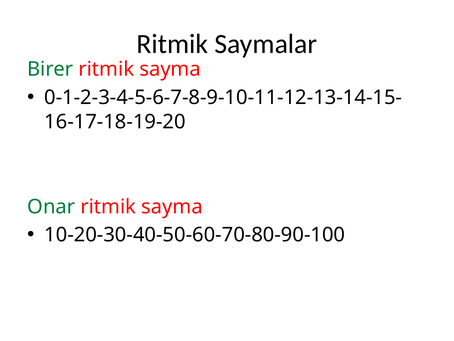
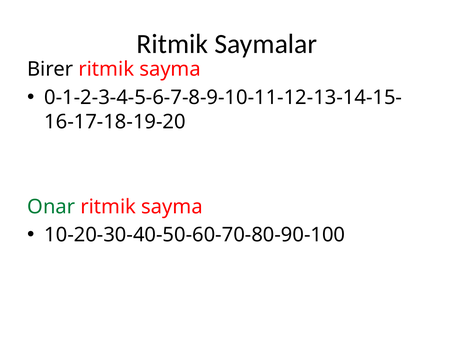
Birer colour: green -> black (50, 69)
